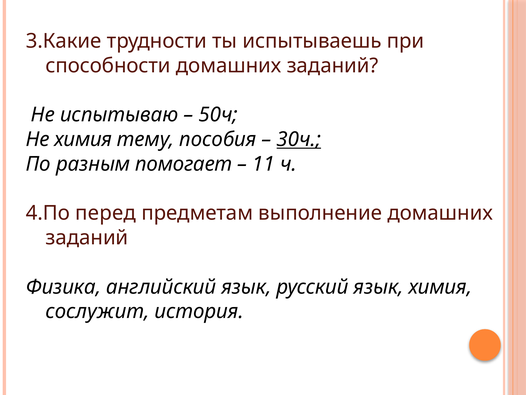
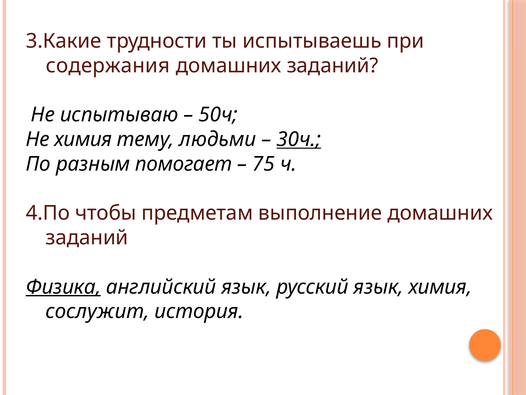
способности: способности -> содержания (108, 66)
пособия: пособия -> людьми (218, 139)
11: 11 -> 75 (263, 164)
перед: перед -> чтобы (106, 213)
Физика underline: none -> present (63, 287)
